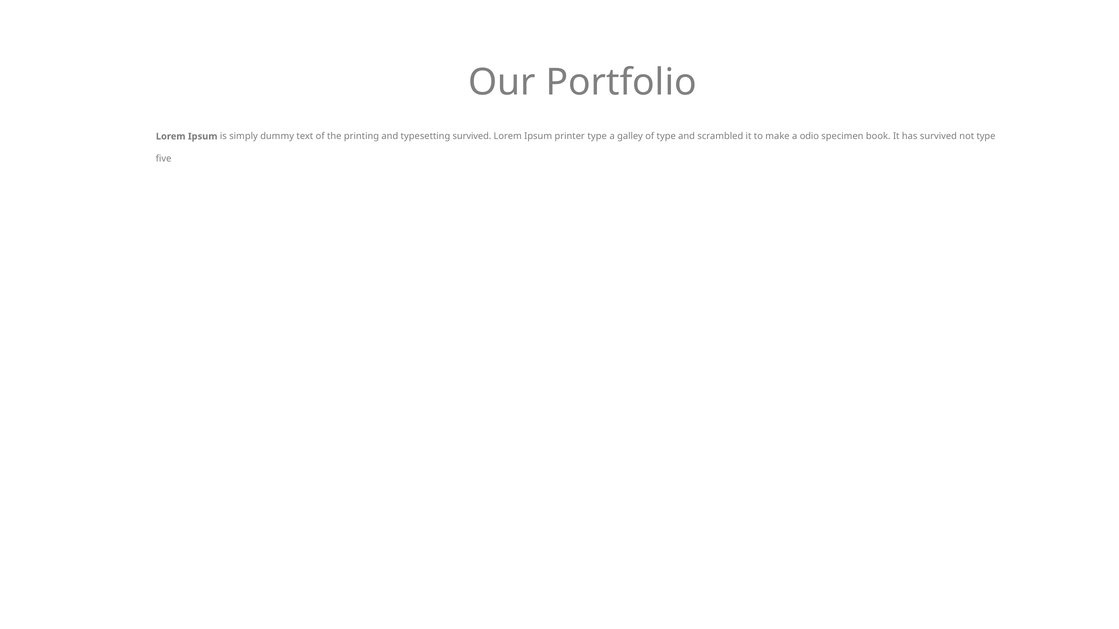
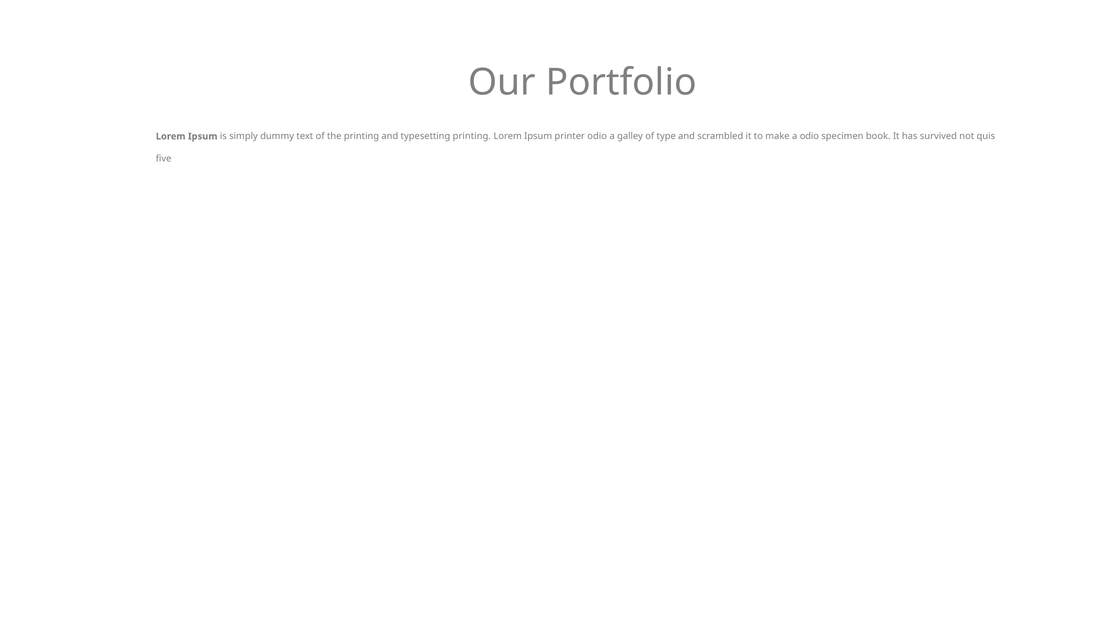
typesetting survived: survived -> printing (472, 136)
printer type: type -> odio (597, 136)
not type: type -> quis (986, 136)
